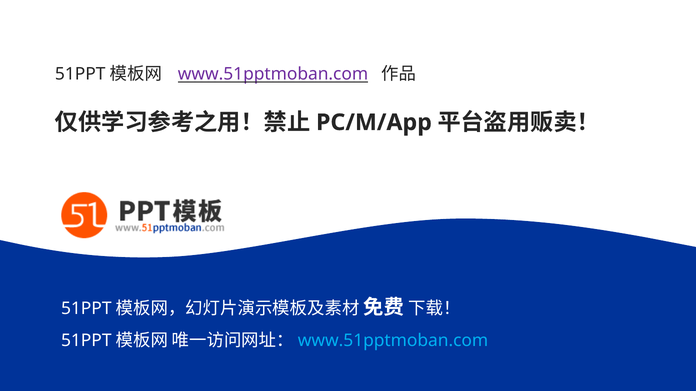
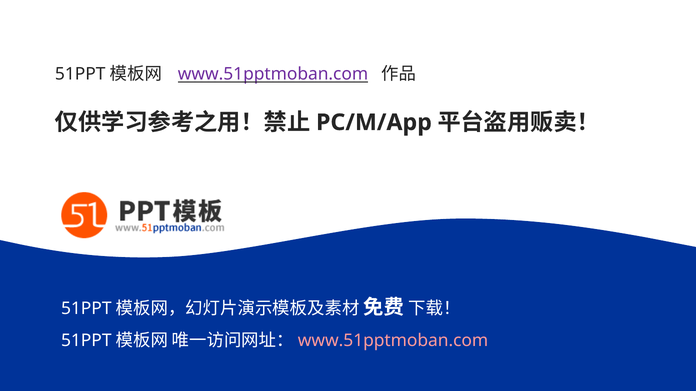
www.51pptmoban.com colour: light blue -> pink (393, 341)
